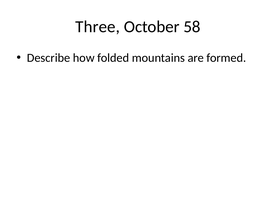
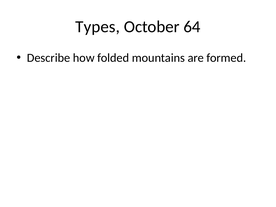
Three: Three -> Types (98, 27)
58: 58 -> 64 (192, 27)
